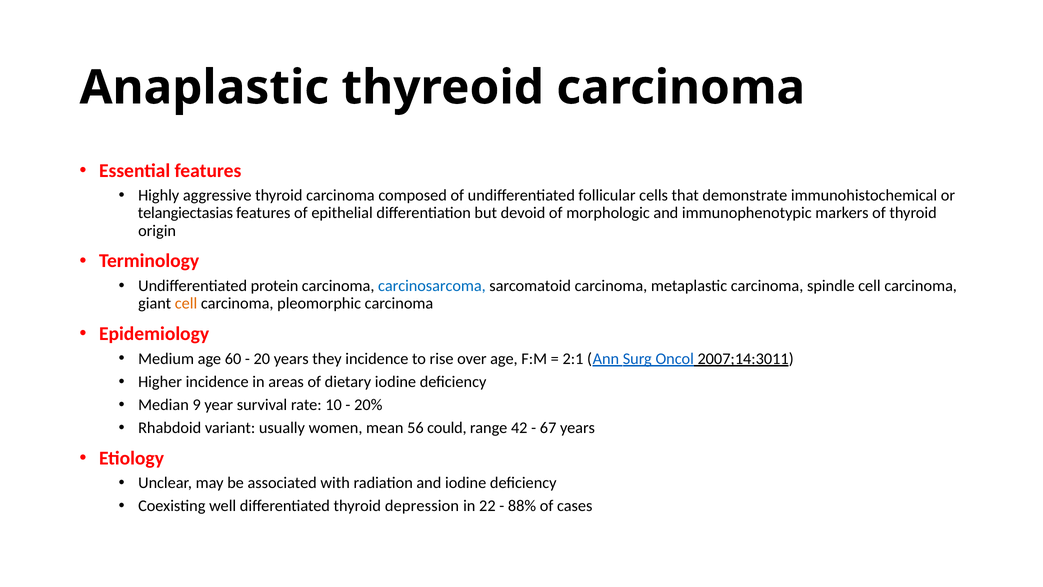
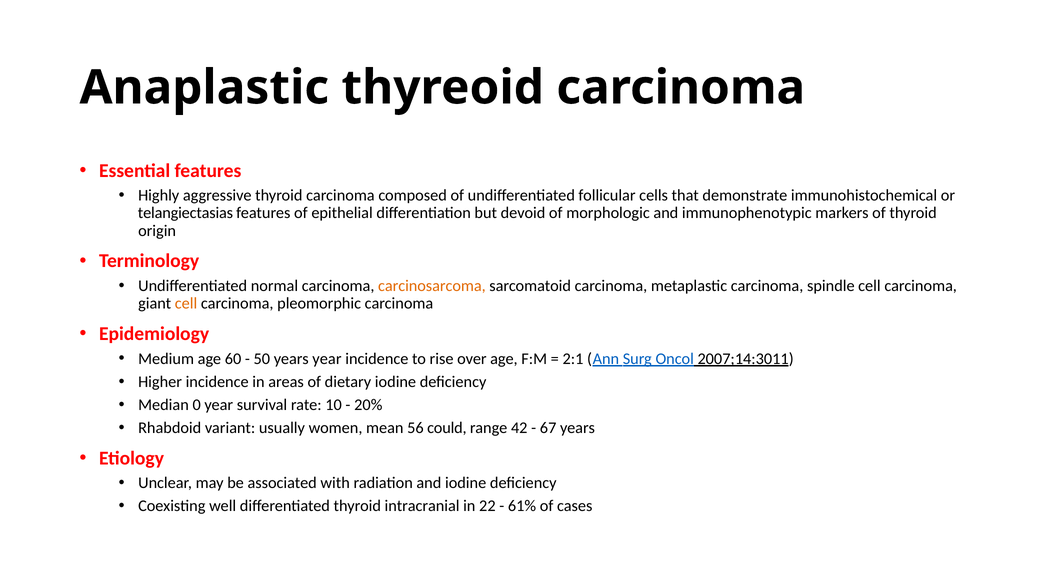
protein: protein -> normal (274, 286)
carcinosarcoma colour: blue -> orange (432, 286)
20: 20 -> 50 (262, 359)
years they: they -> year (327, 359)
9: 9 -> 0 (197, 405)
depression: depression -> intracranial (422, 506)
88%: 88% -> 61% (522, 506)
